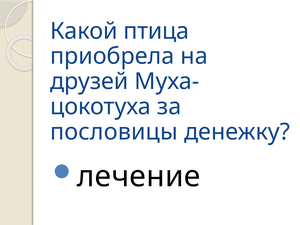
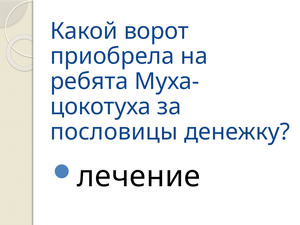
птица: птица -> ворот (156, 31)
друзей: друзей -> ребята (89, 81)
